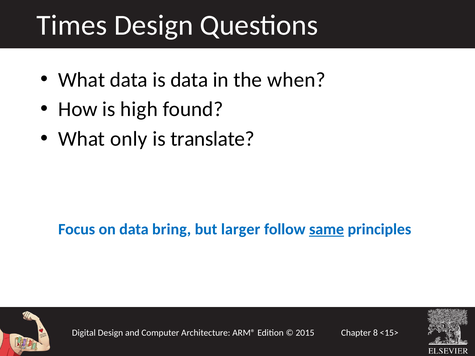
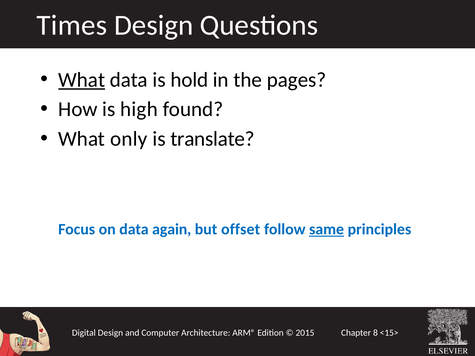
What underline: none -> present (82, 80)
is data: data -> hold (189, 80)
when: when -> pages (297, 80)
bring: bring -> again (172, 229)
larger: larger -> offset (241, 229)
